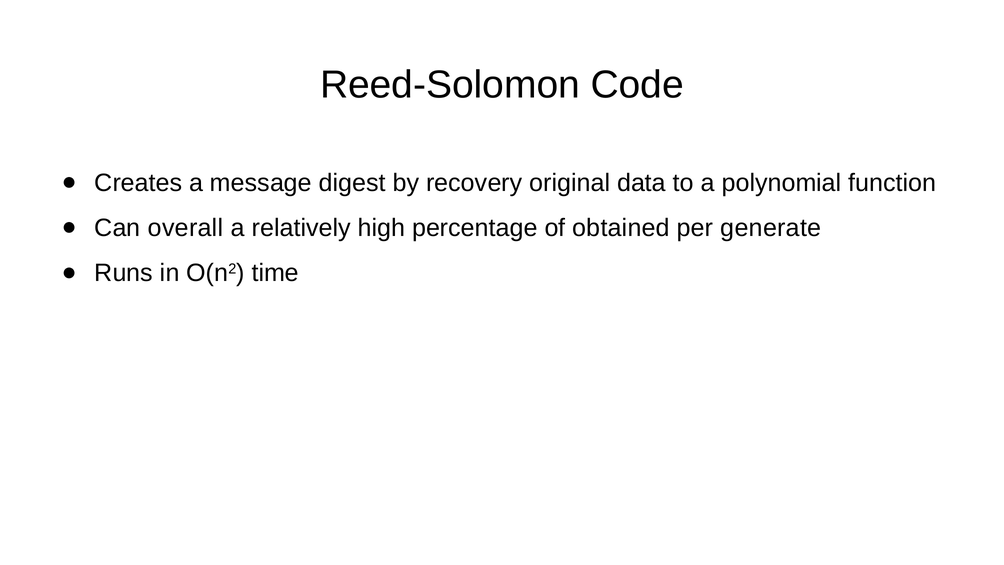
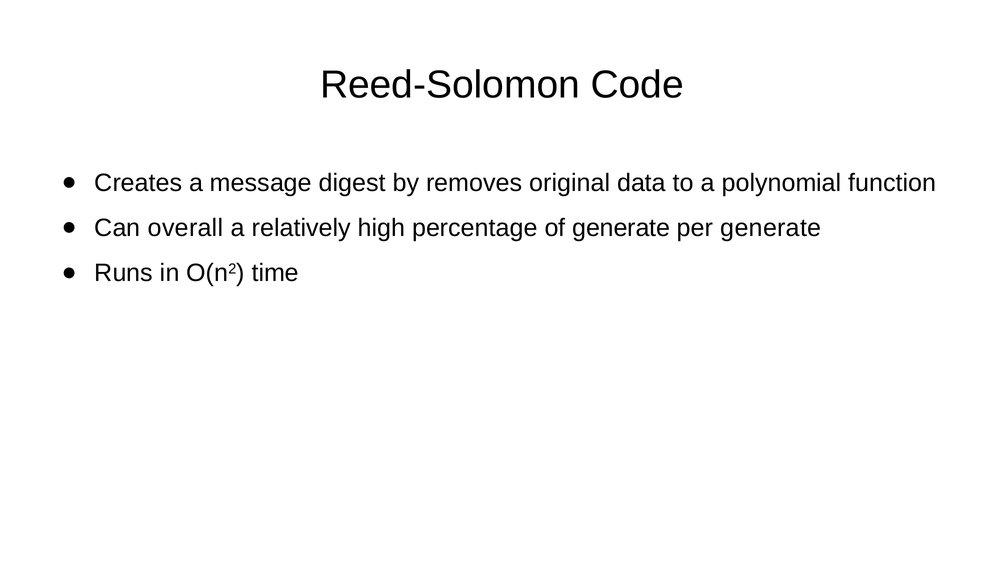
recovery: recovery -> removes (474, 183)
of obtained: obtained -> generate (621, 228)
